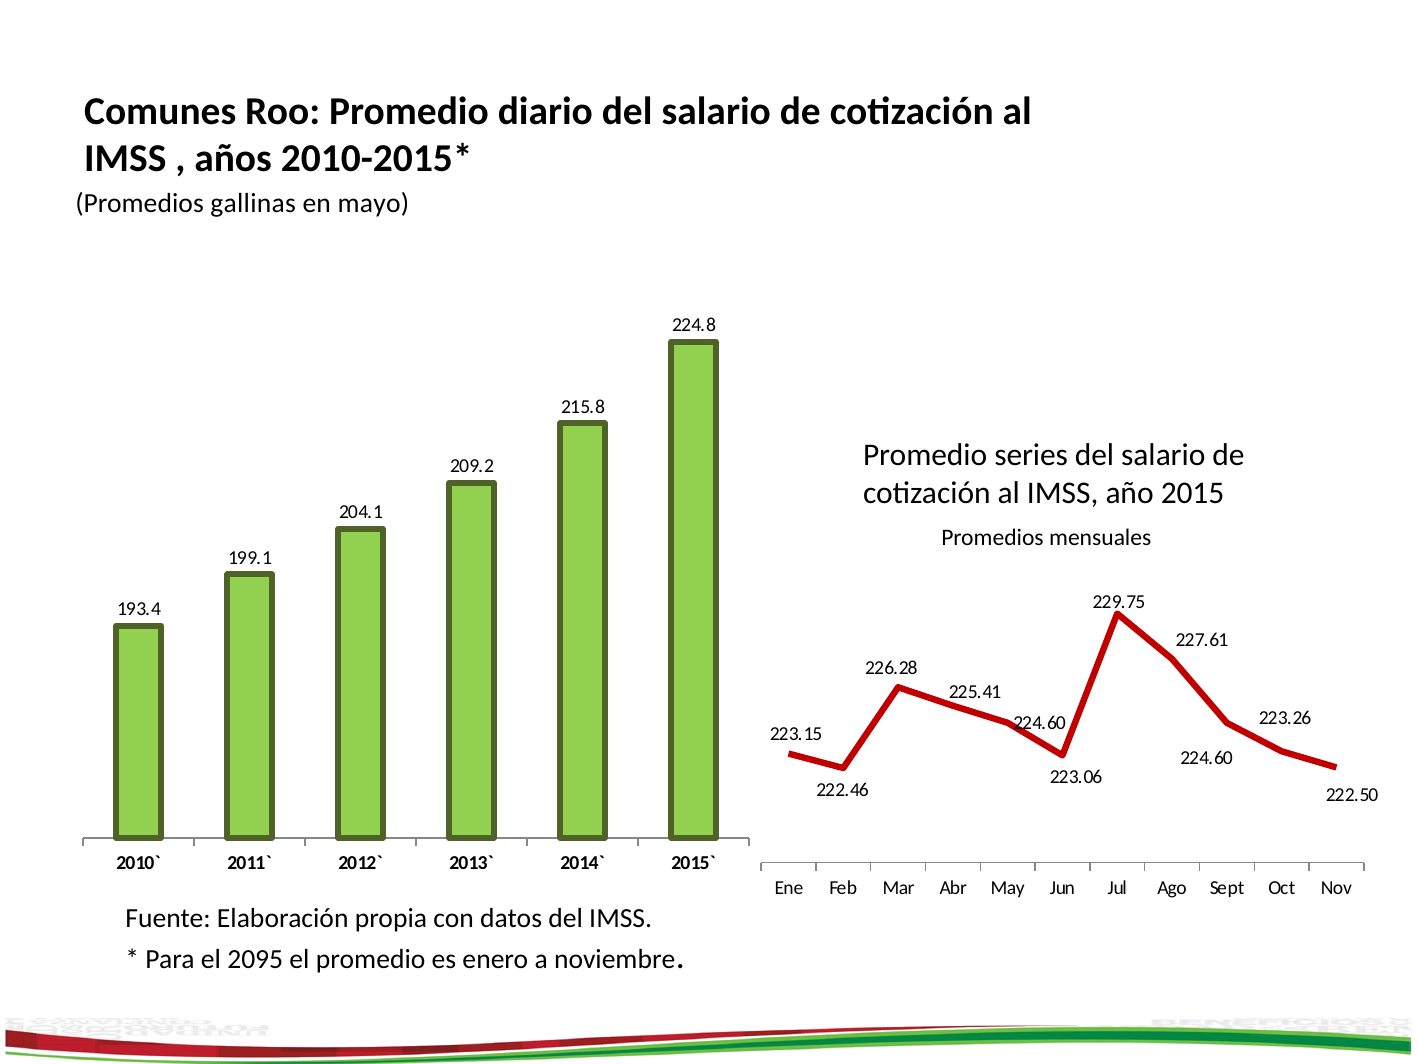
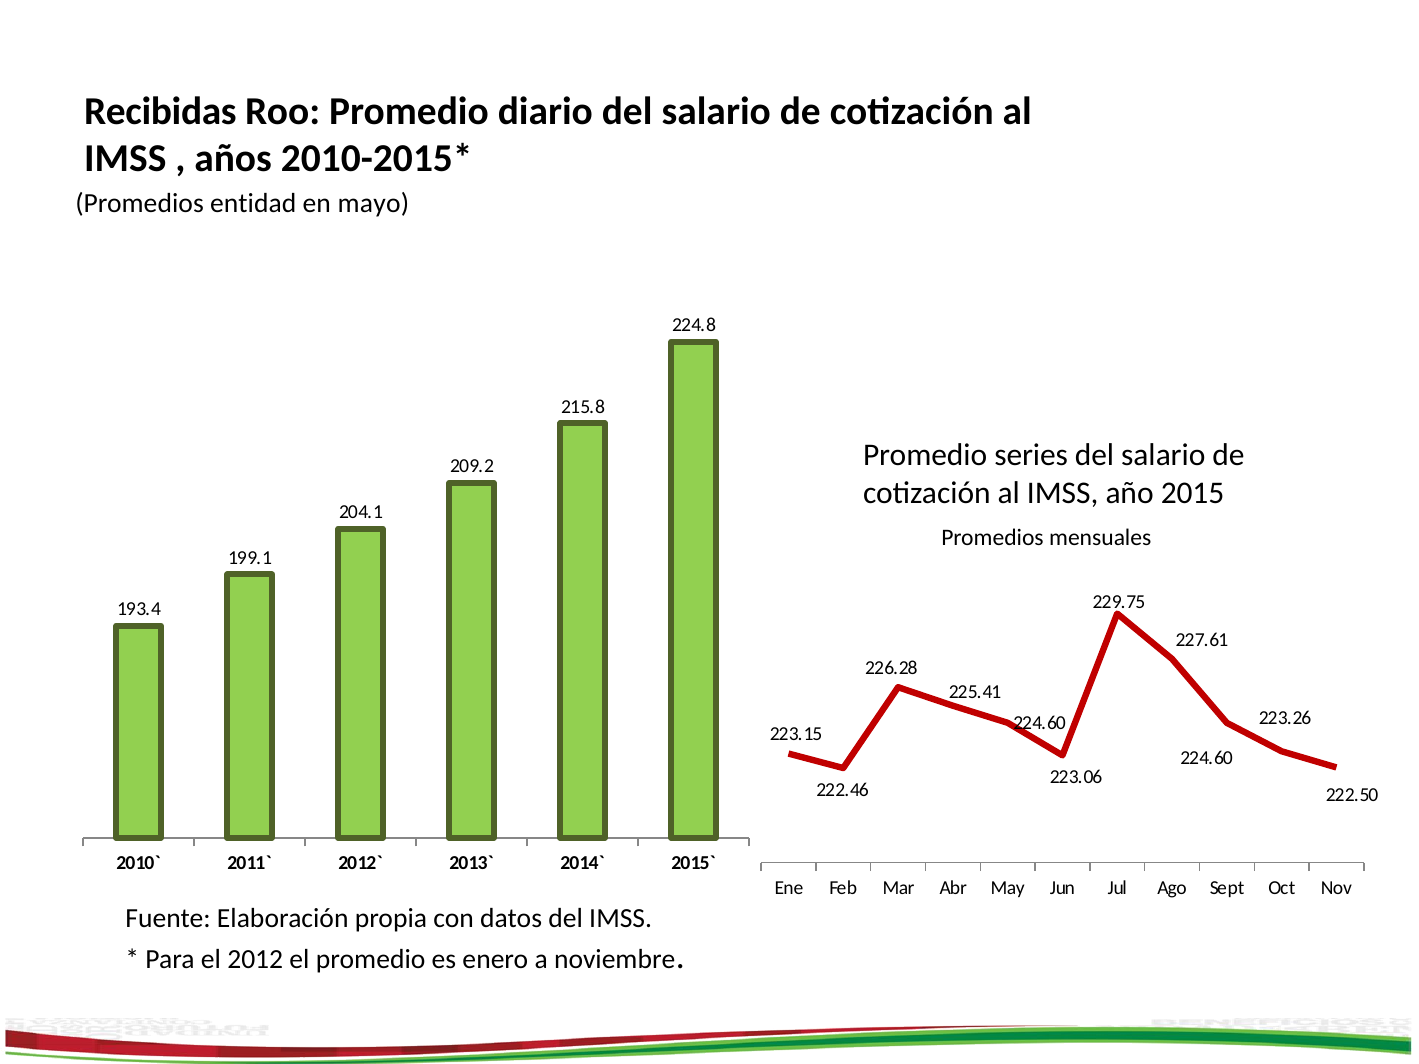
Comunes: Comunes -> Recibidas (160, 111)
gallinas: gallinas -> entidad (253, 204)
2095: 2095 -> 2012 (255, 960)
